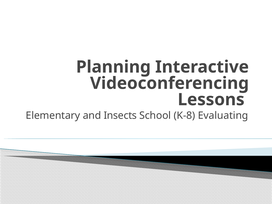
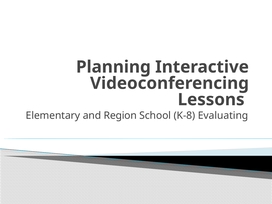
Insects: Insects -> Region (120, 116)
